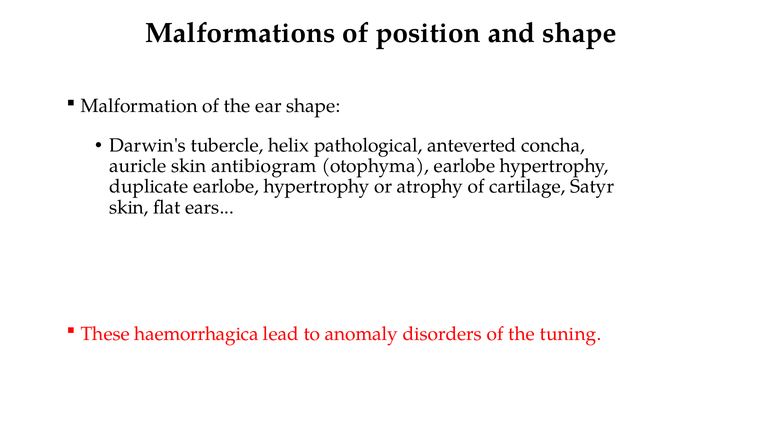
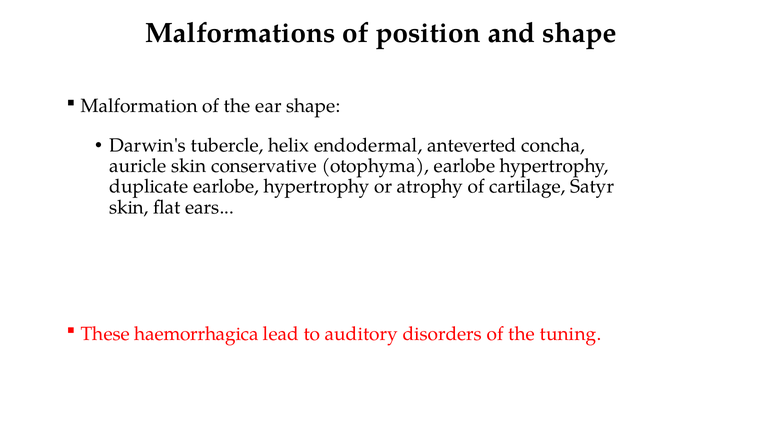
pathological: pathological -> endodermal (368, 145)
antibiogram: antibiogram -> conservative (264, 166)
anomaly: anomaly -> auditory (361, 334)
